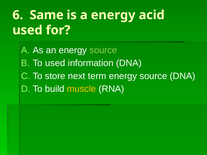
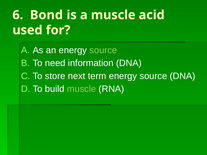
Same: Same -> Bond (46, 15)
a energy: energy -> muscle (113, 15)
To used: used -> need (55, 63)
muscle colour: yellow -> light green (82, 89)
